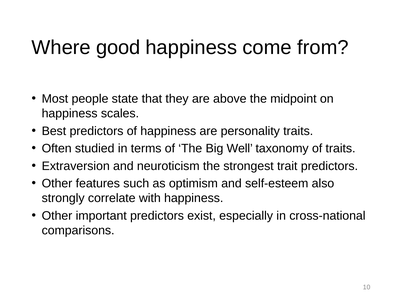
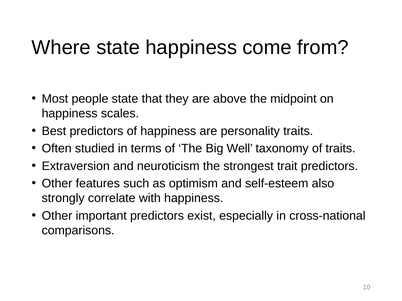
Where good: good -> state (118, 48)
